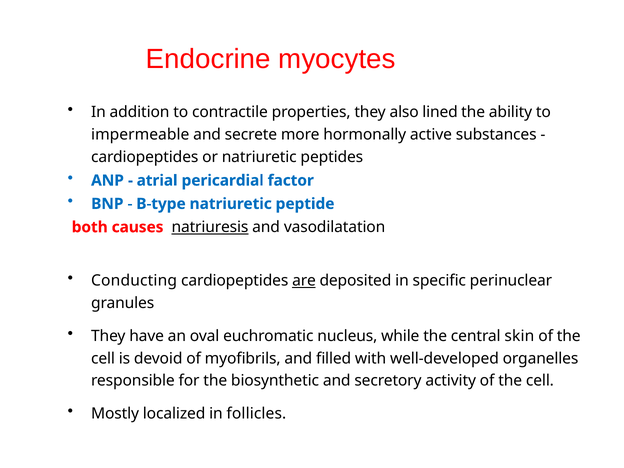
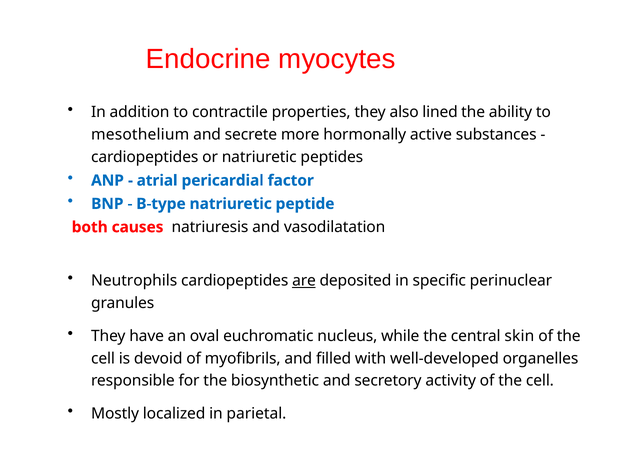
impermeable: impermeable -> mesothelium (140, 135)
natriuresis underline: present -> none (210, 227)
Conducting: Conducting -> Neutrophils (134, 281)
follicles: follicles -> parietal (256, 414)
